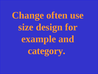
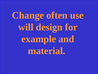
size: size -> will (26, 27)
category: category -> material (47, 50)
